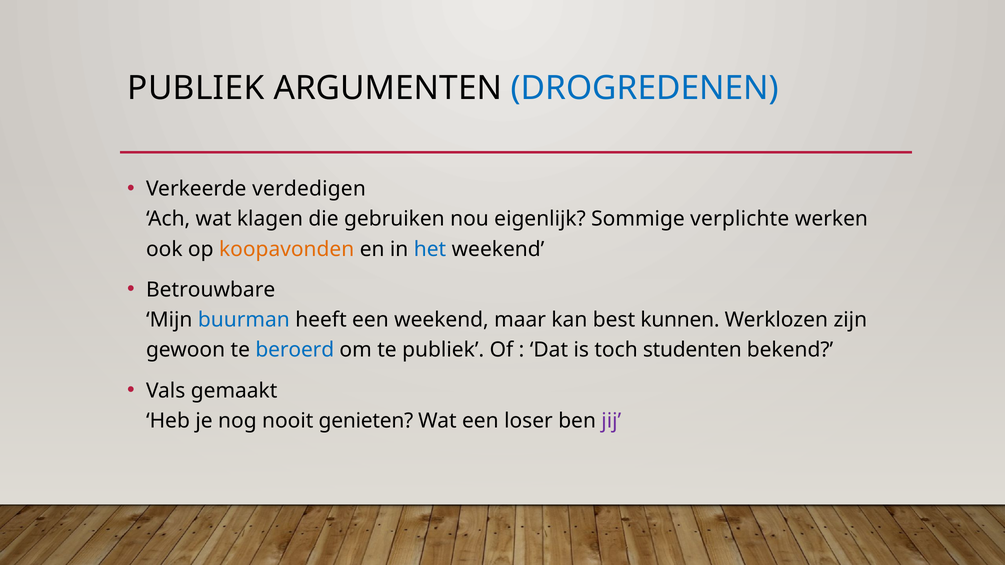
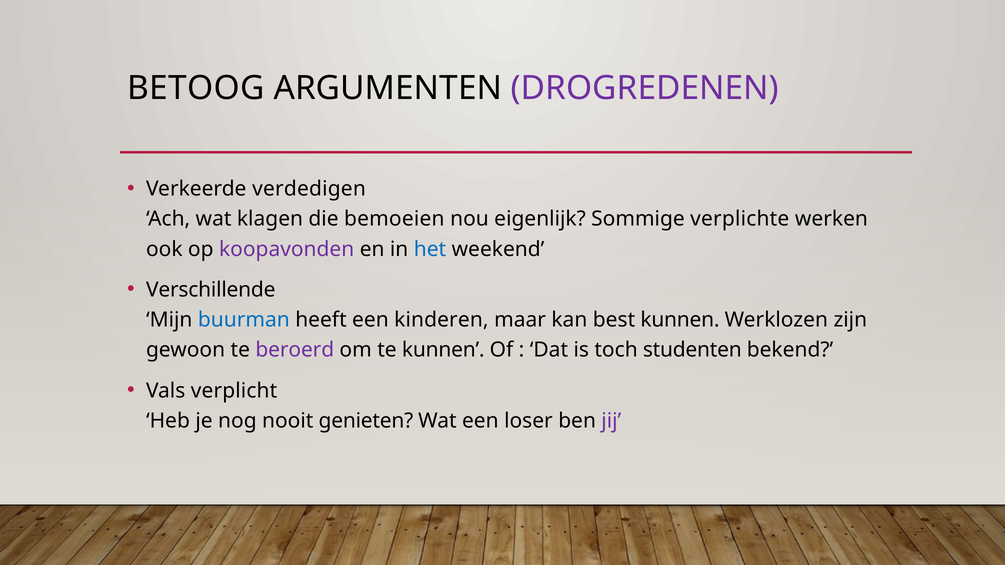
PUBLIEK: PUBLIEK -> BETOOG (196, 88)
DROGREDENEN colour: blue -> purple (645, 88)
gebruiken: gebruiken -> bemoeien (394, 219)
koopavonden colour: orange -> purple (287, 249)
Betrouwbare: Betrouwbare -> Verschillende (211, 290)
een weekend: weekend -> kinderen (441, 320)
beroerd colour: blue -> purple (295, 350)
te publiek: publiek -> kunnen (443, 350)
gemaakt: gemaakt -> verplicht (234, 391)
